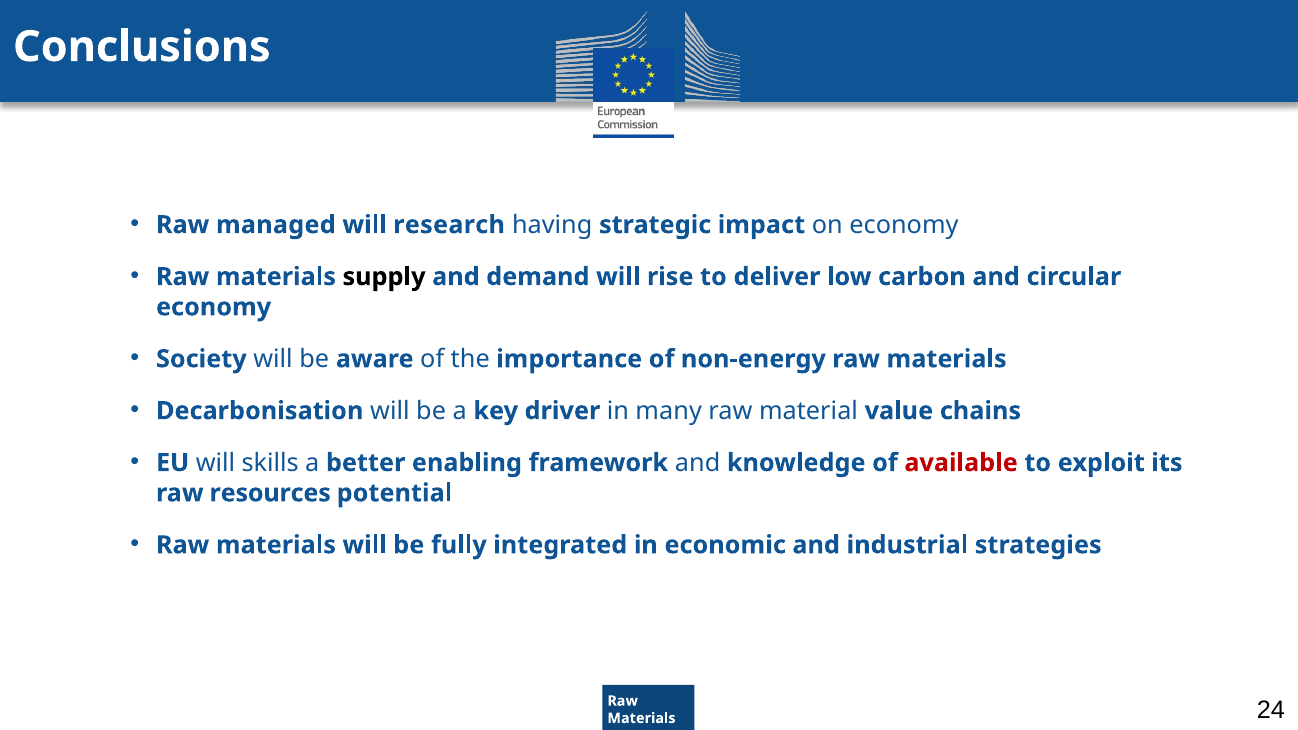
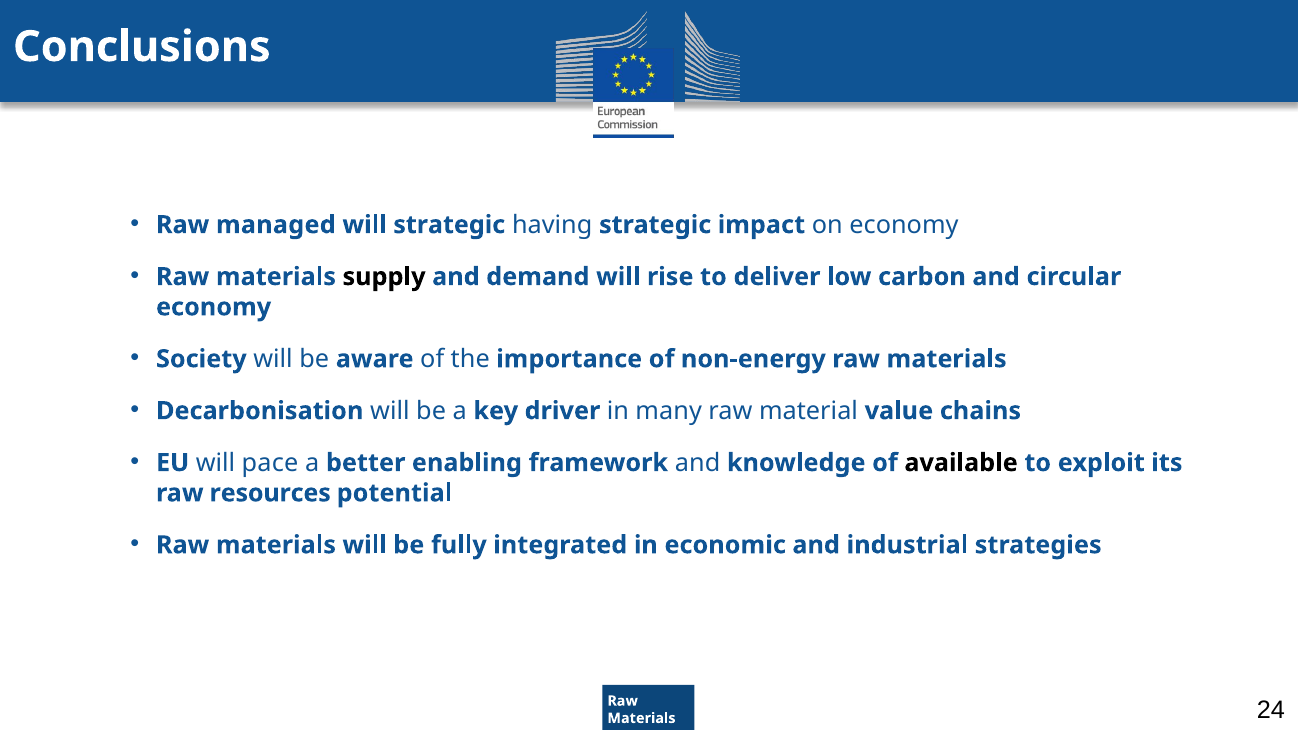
will research: research -> strategic (449, 225)
skills: skills -> pace (270, 463)
available colour: red -> black (961, 463)
